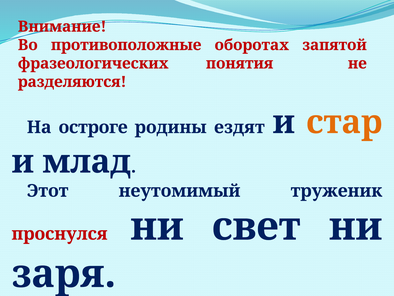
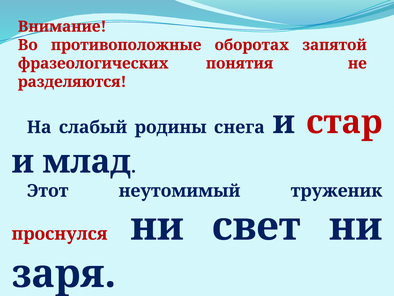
остроге: остроге -> слабый (93, 127)
ездят: ездят -> снега (239, 127)
стар colour: orange -> red (344, 122)
